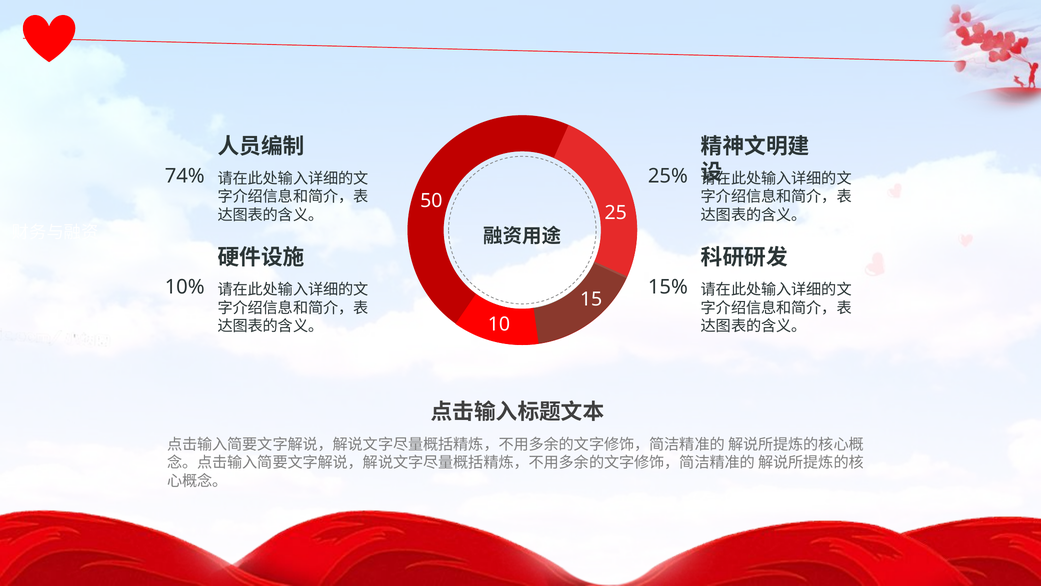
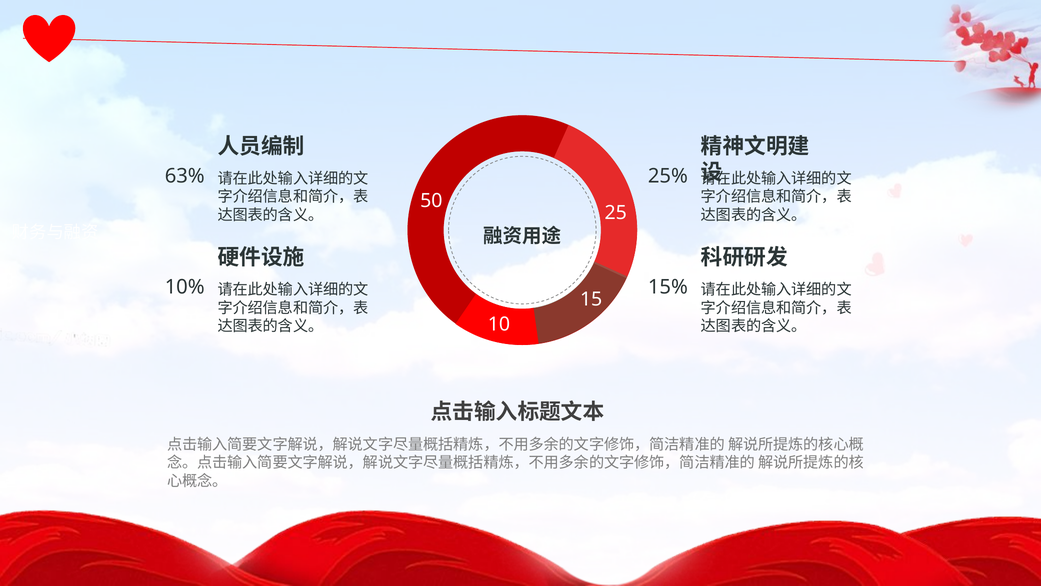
74%: 74% -> 63% (185, 176)
